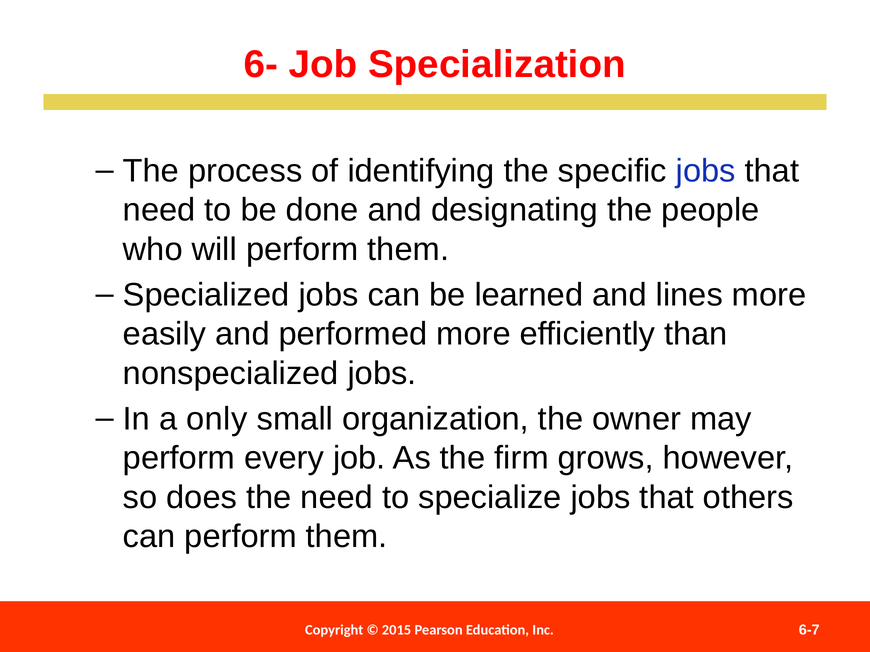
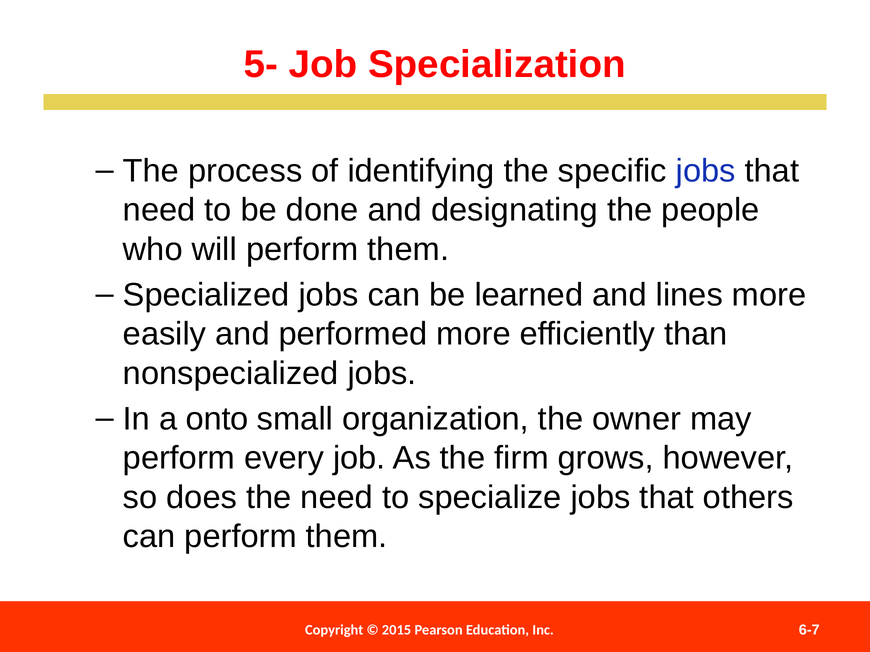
6-: 6- -> 5- (261, 64)
only: only -> onto (217, 419)
